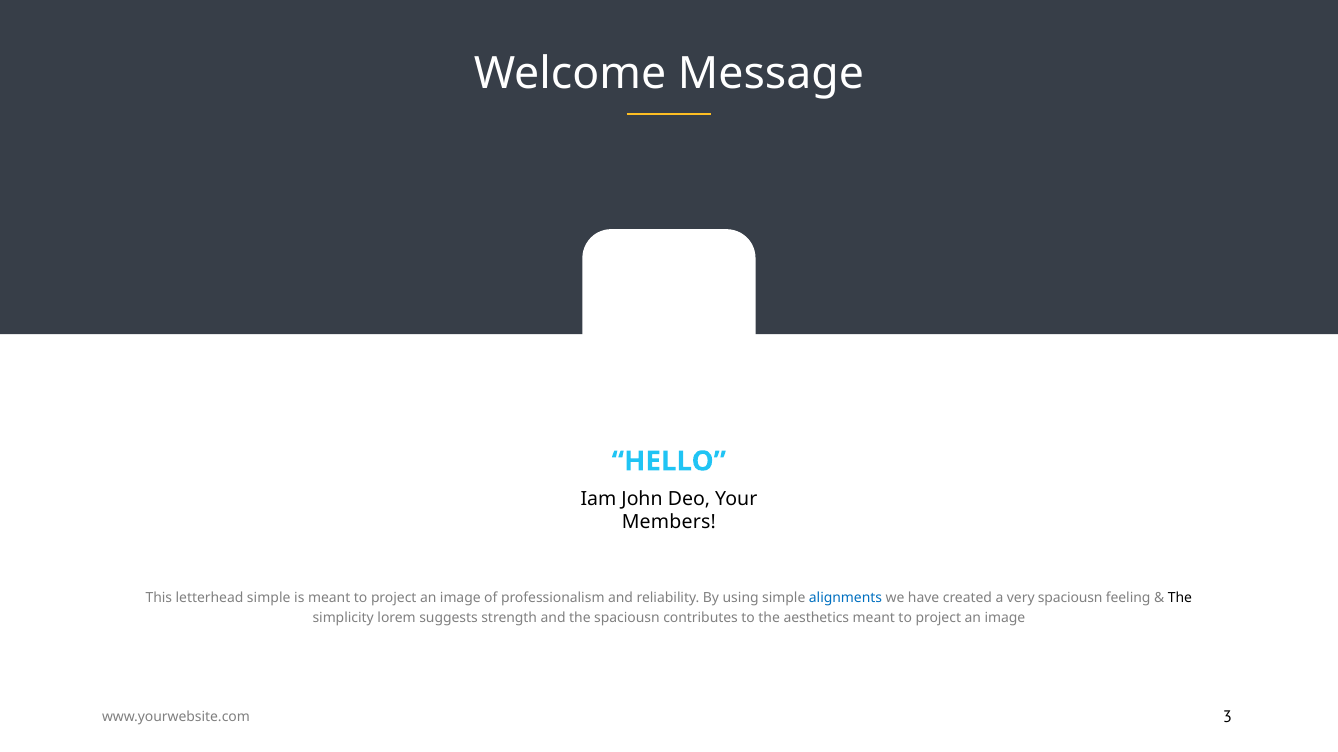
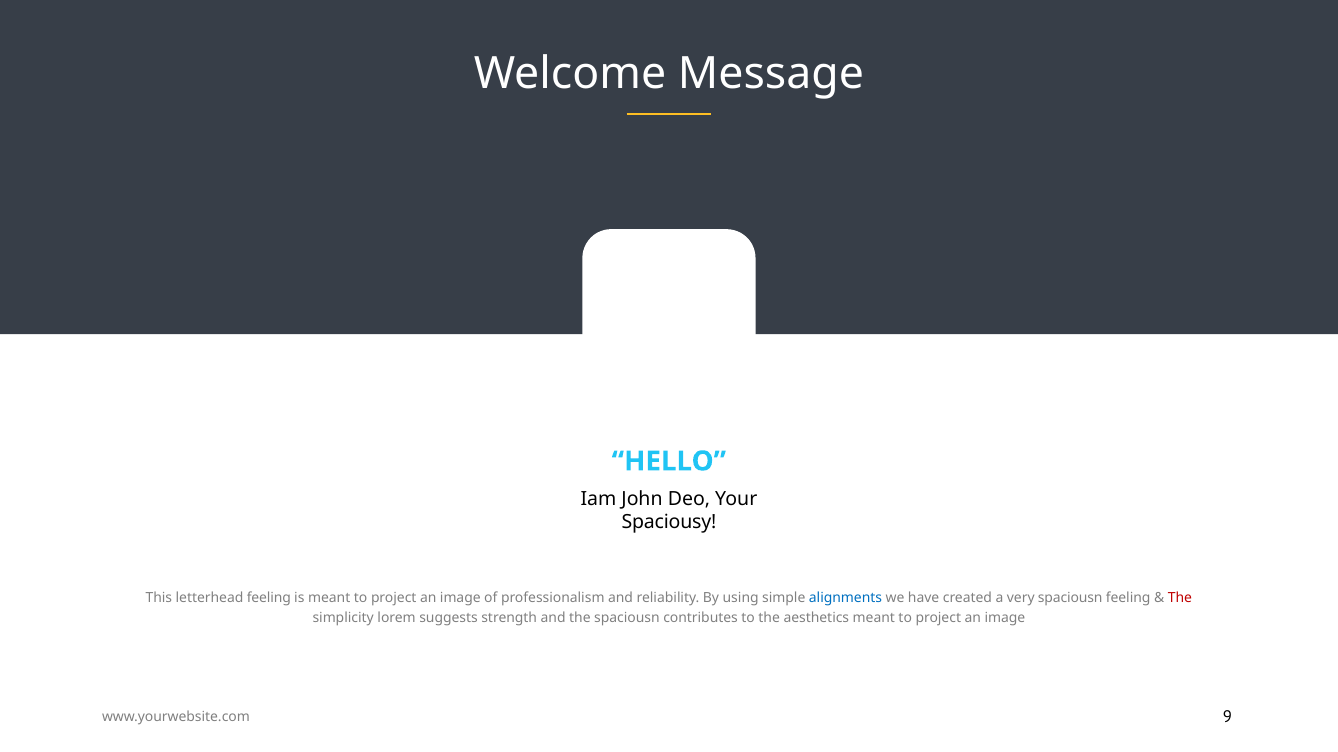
Members: Members -> Spaciousy (669, 523)
letterhead simple: simple -> feeling (269, 598)
The colour: black -> red (1180, 598)
3: 3 -> 9 (1228, 718)
